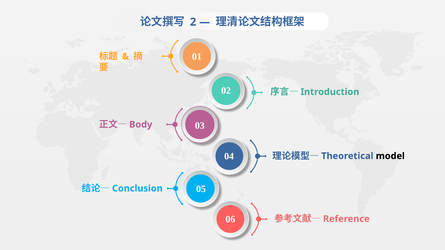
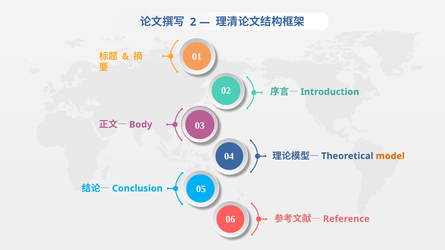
model colour: black -> orange (390, 156)
